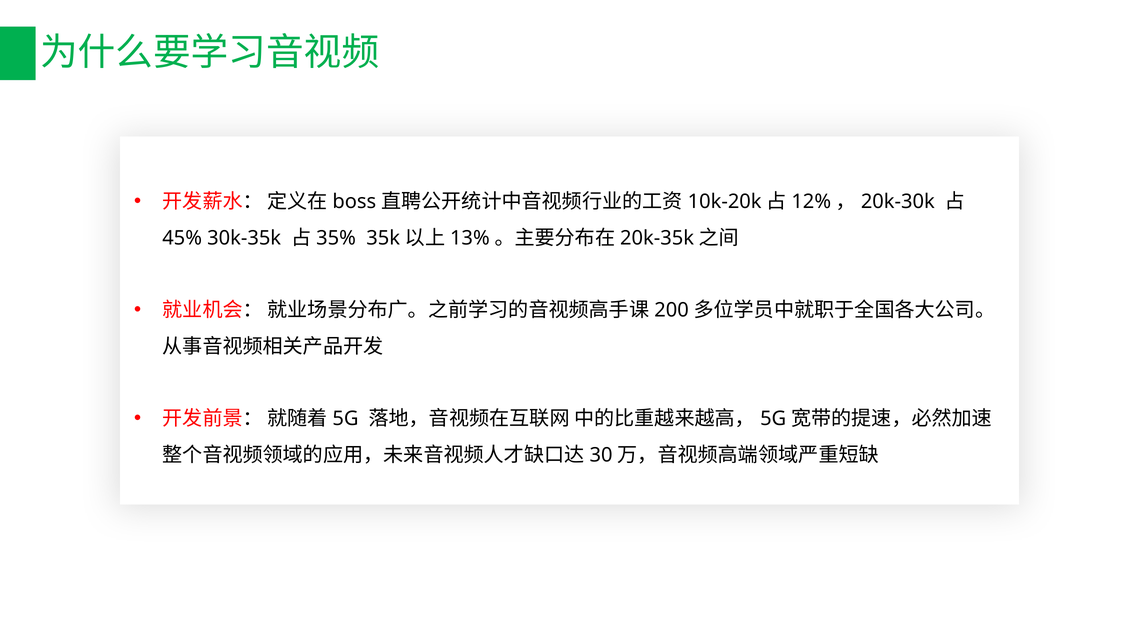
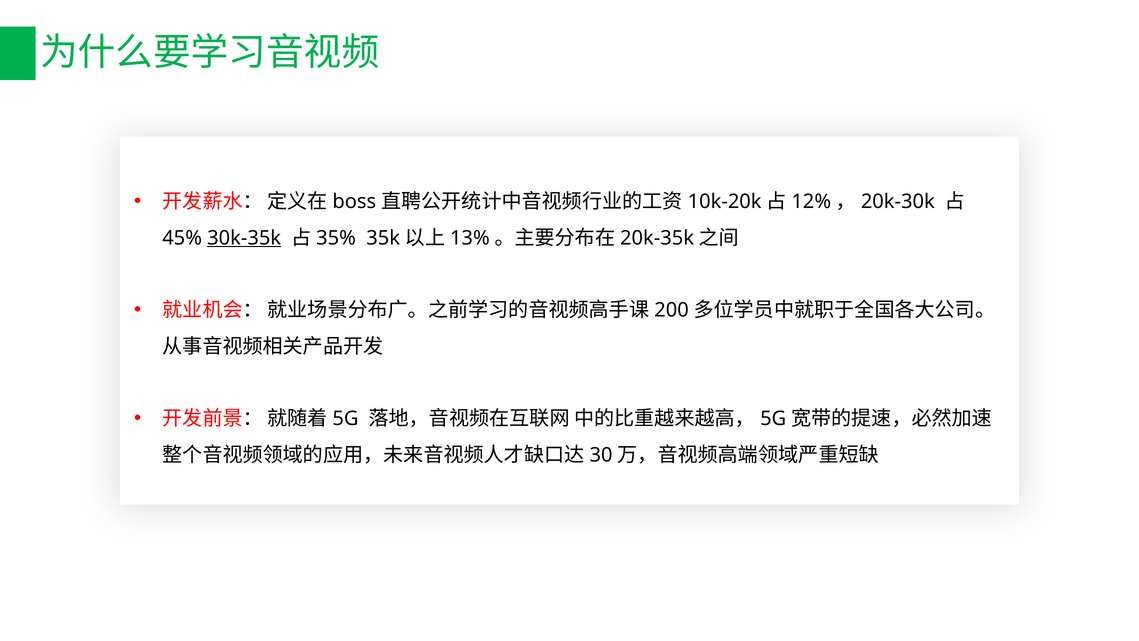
30k-35k underline: none -> present (244, 238)
